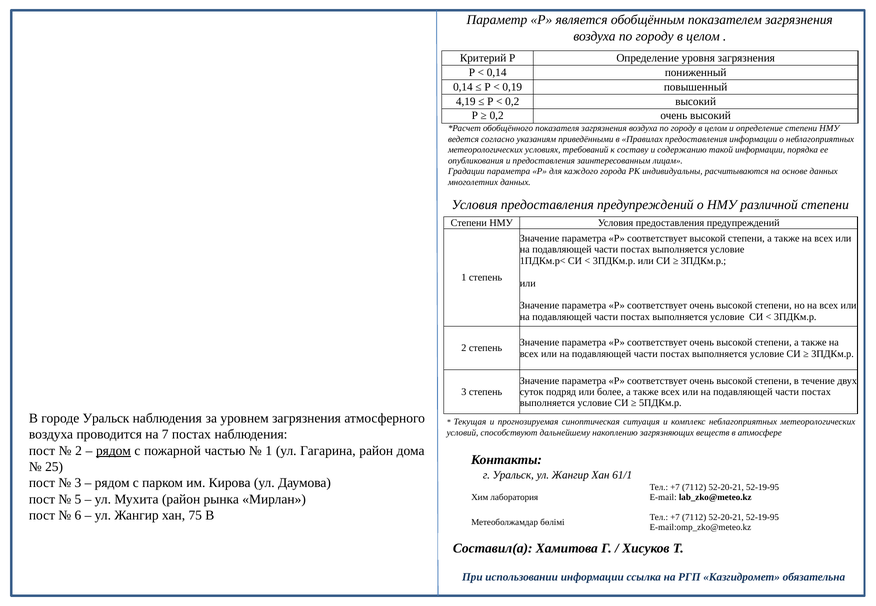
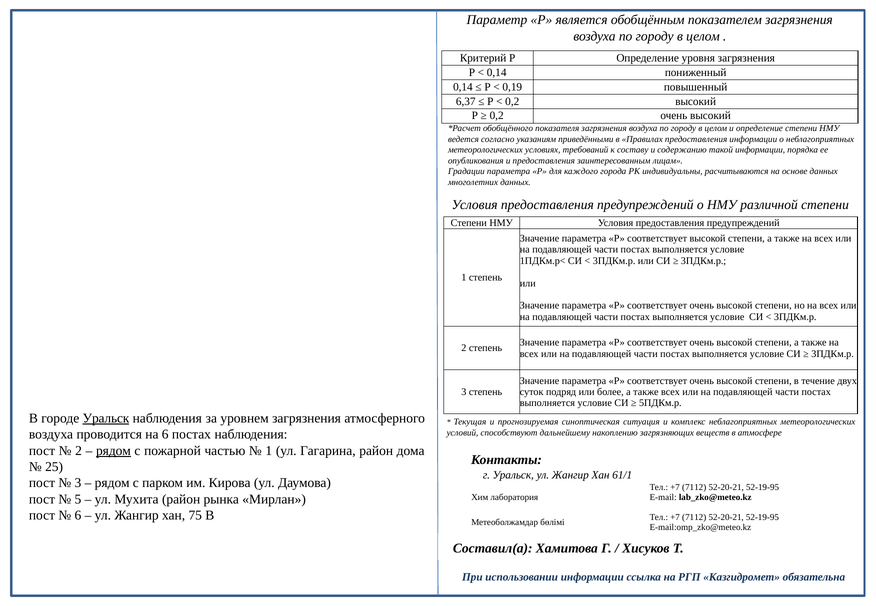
4,19: 4,19 -> 6,37 (466, 101)
Уральск underline: none -> present (106, 419)
на 7: 7 -> 6 (165, 435)
